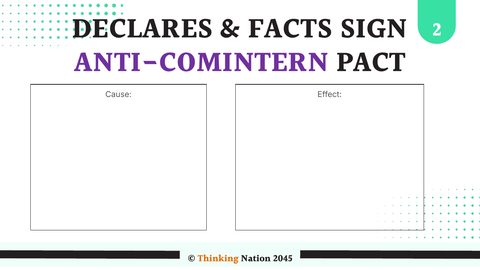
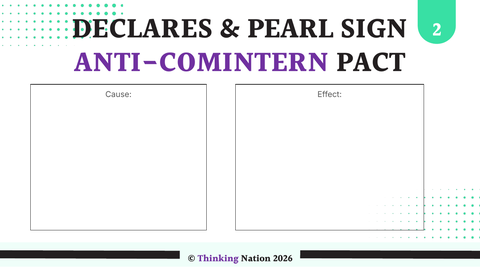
FACTS: FACTS -> PEARL (290, 30)
Thinking colour: orange -> purple (218, 259)
2045: 2045 -> 2026 (283, 259)
